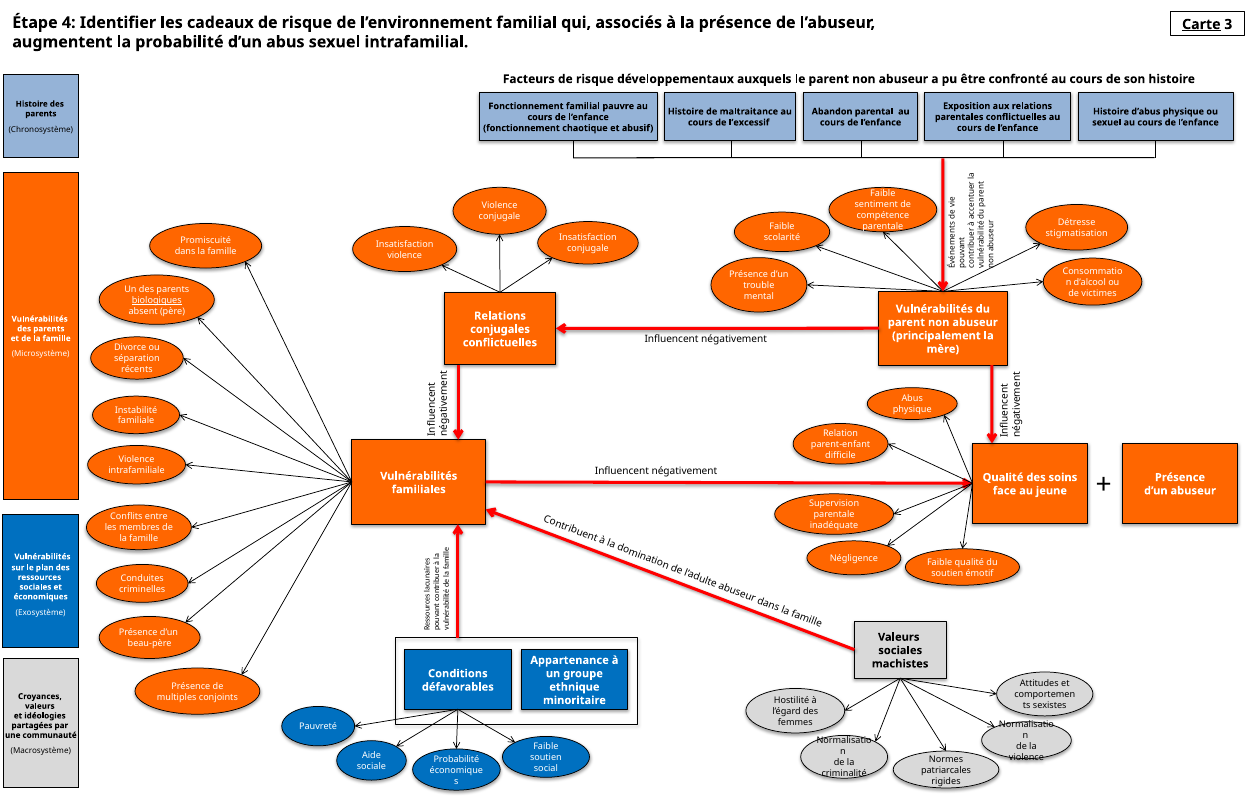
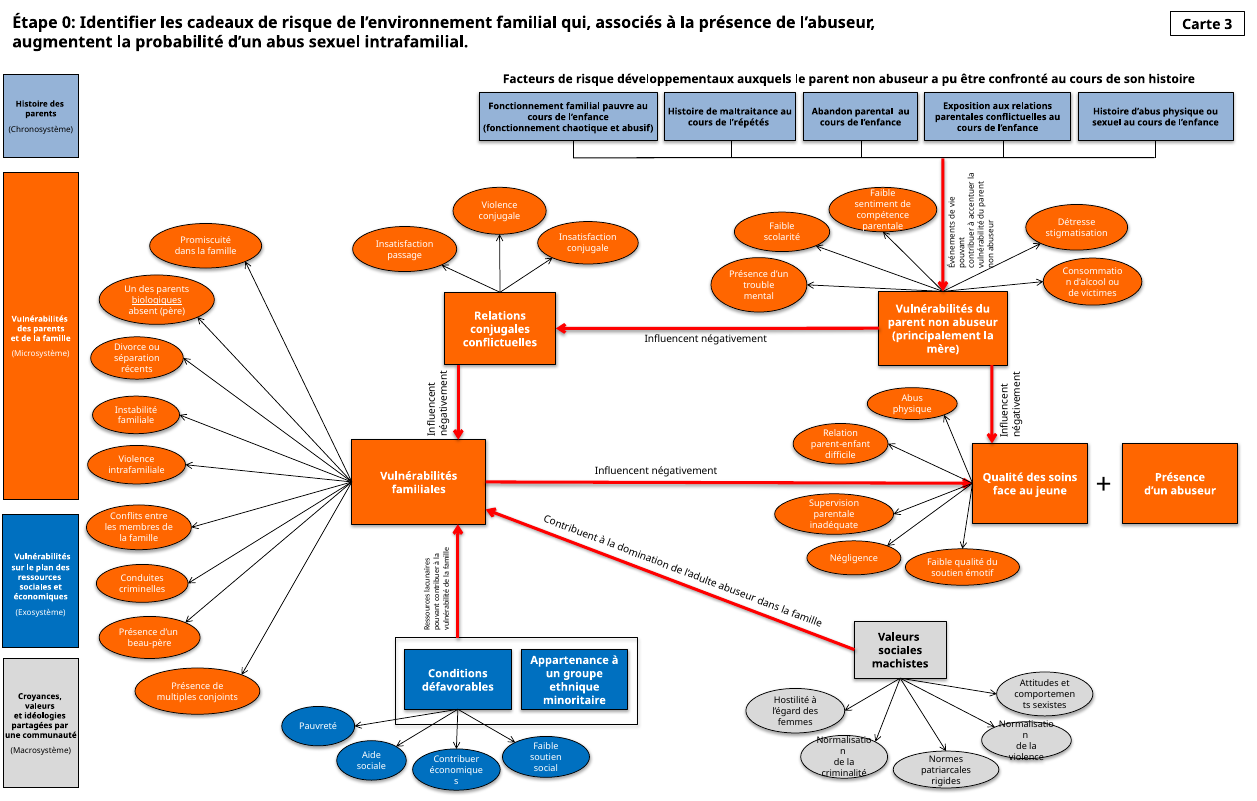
4: 4 -> 0 (69, 23)
Carte underline: present -> none (1201, 24)
l’excessif: l’excessif -> l’répétés (749, 122)
violence: violence -> passage (405, 255)
Probabilité: Probabilité -> Contribuer (456, 759)
